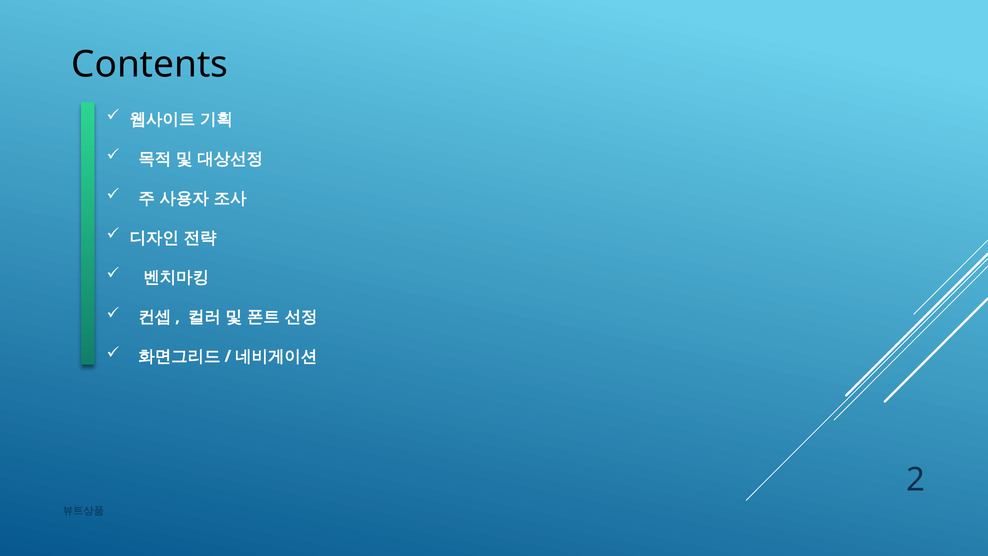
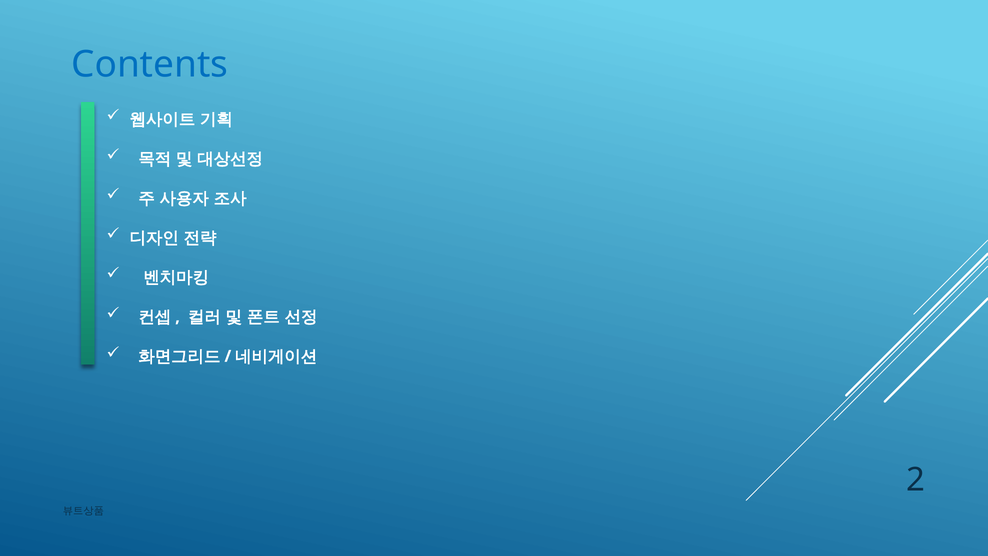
Contents colour: black -> blue (150, 64)
